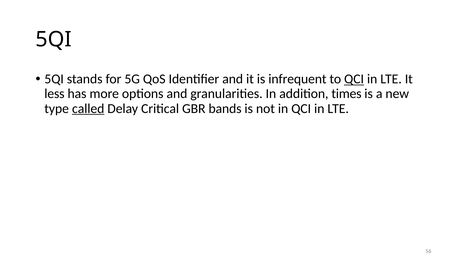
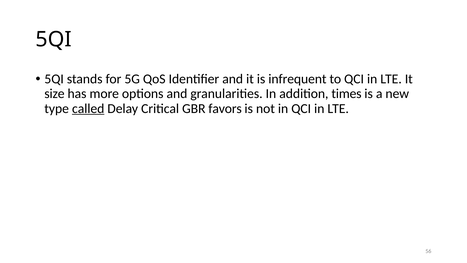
QCI underline: present -> none (354, 79)
less: less -> size (54, 94)
bands: bands -> favors (225, 108)
